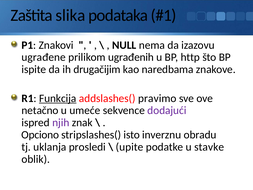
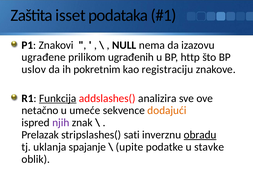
slika: slika -> isset (71, 15)
ispite: ispite -> uslov (34, 69)
drugačijim: drugačijim -> pokretnim (97, 69)
naredbama: naredbama -> registraciju (167, 69)
pravimo: pravimo -> analizira (157, 98)
dodajući colour: purple -> orange (167, 110)
Opciono: Opciono -> Prelazak (40, 135)
isto: isto -> sati (132, 135)
obradu underline: none -> present (200, 135)
prosledi: prosledi -> spajanje (87, 147)
